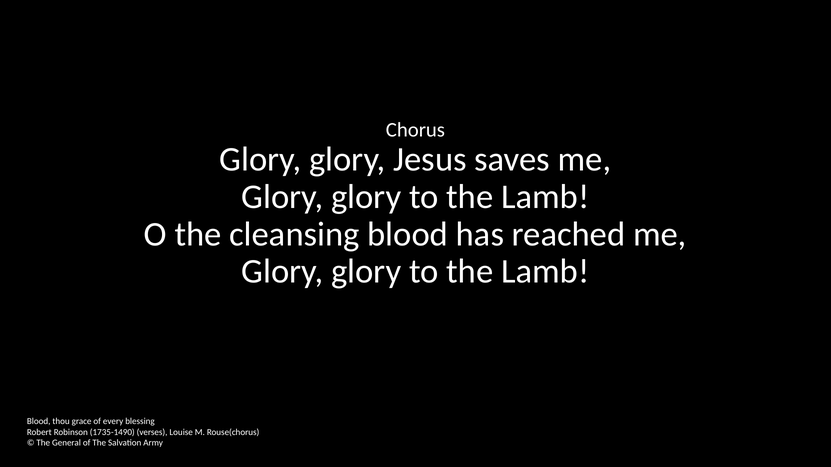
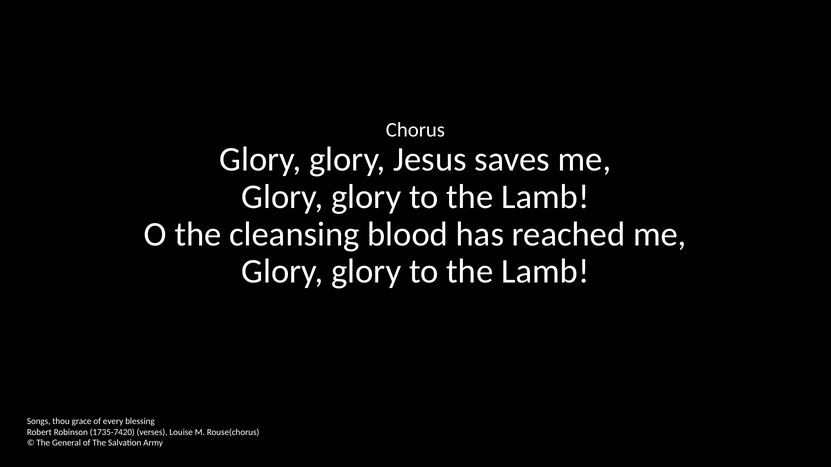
Blood: Blood -> Songs (39, 422)
1735-1490: 1735-1490 -> 1735-7420 (112, 432)
